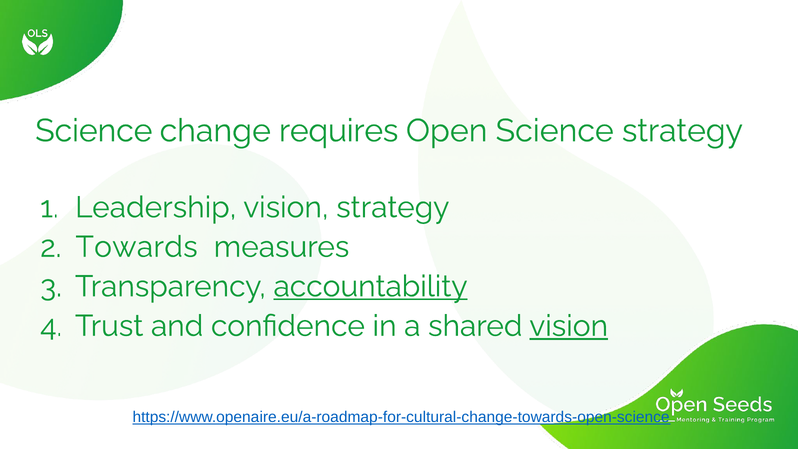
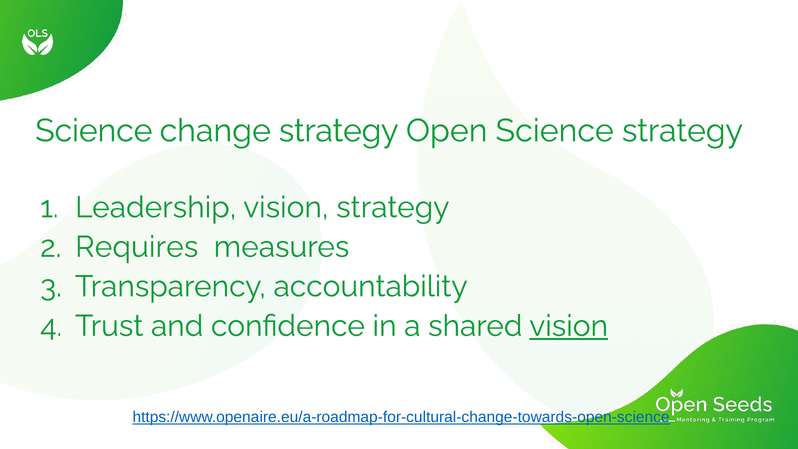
change requires: requires -> strategy (339, 131)
Towards: Towards -> Requires (137, 247)
accountability underline: present -> none (371, 286)
